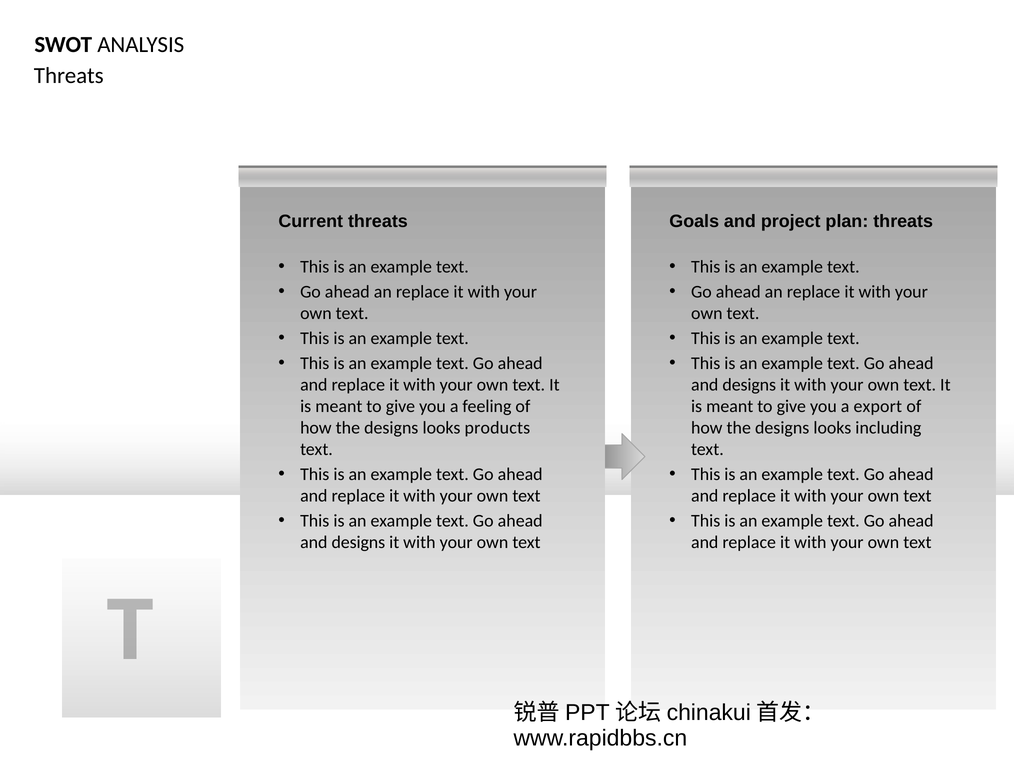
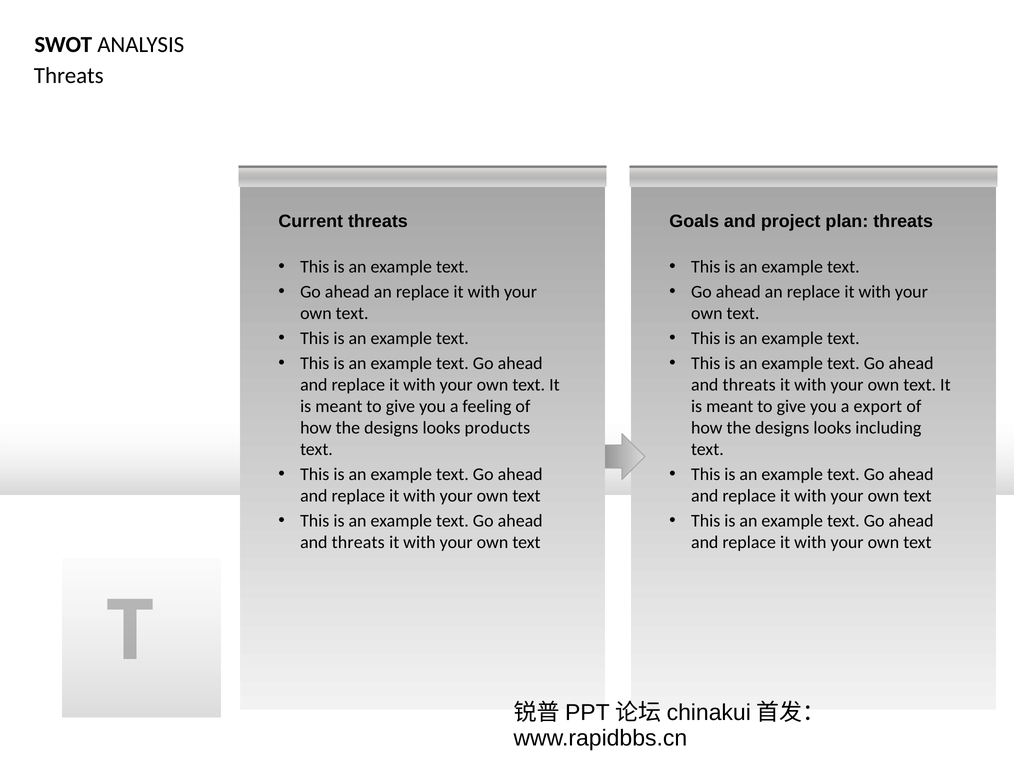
designs: designs -> threats (749, 385)
designs: designs -> threats (358, 542)
